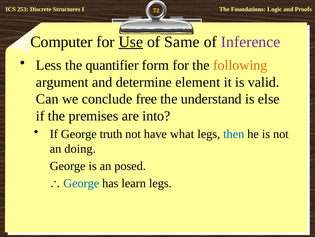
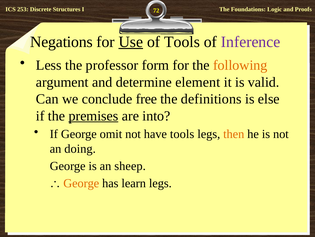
Computer: Computer -> Negations (61, 42)
of Same: Same -> Tools (182, 42)
quantifier: quantifier -> professor (112, 65)
understand: understand -> definitions (211, 99)
premises underline: none -> present (93, 116)
truth: truth -> omit (111, 134)
have what: what -> tools (182, 134)
then colour: blue -> orange (234, 134)
posed: posed -> sheep (130, 165)
George colour: blue -> orange (81, 183)
